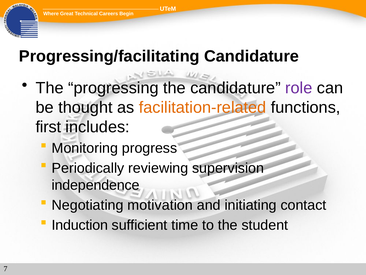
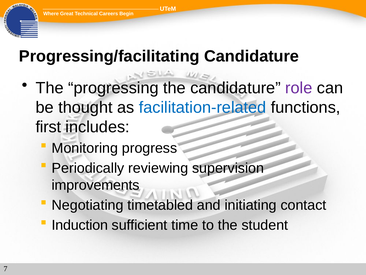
facilitation-related colour: orange -> blue (203, 107)
independence: independence -> improvements (96, 185)
motivation: motivation -> timetabled (160, 205)
